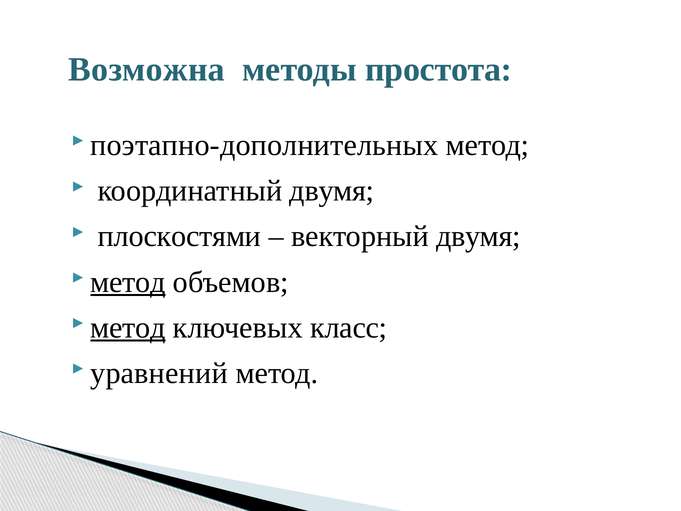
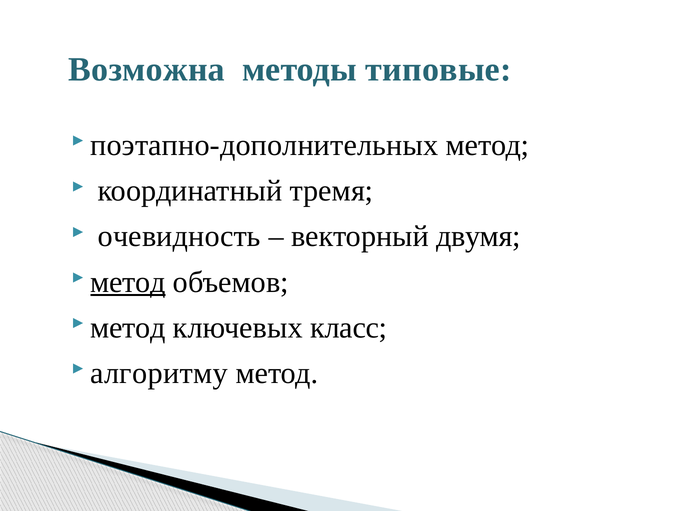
простота: простота -> типовые (438, 70)
координатный двумя: двумя -> тремя (332, 191)
плоскостями: плоскостями -> очевидность (179, 236)
метод underline: present -> none (128, 327)
уравнений: уравнений -> алгоритму (159, 373)
